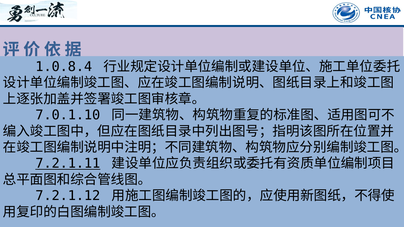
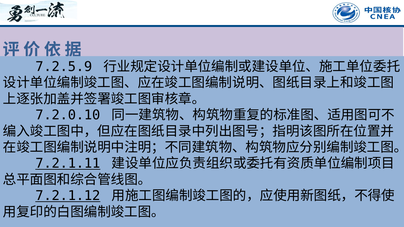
1.0.8.4: 1.0.8.4 -> 7.2.5.9 (64, 67)
7.0.1.10: 7.0.1.10 -> 7.2.0.10 (68, 115)
7.2.1.12 underline: none -> present (68, 196)
